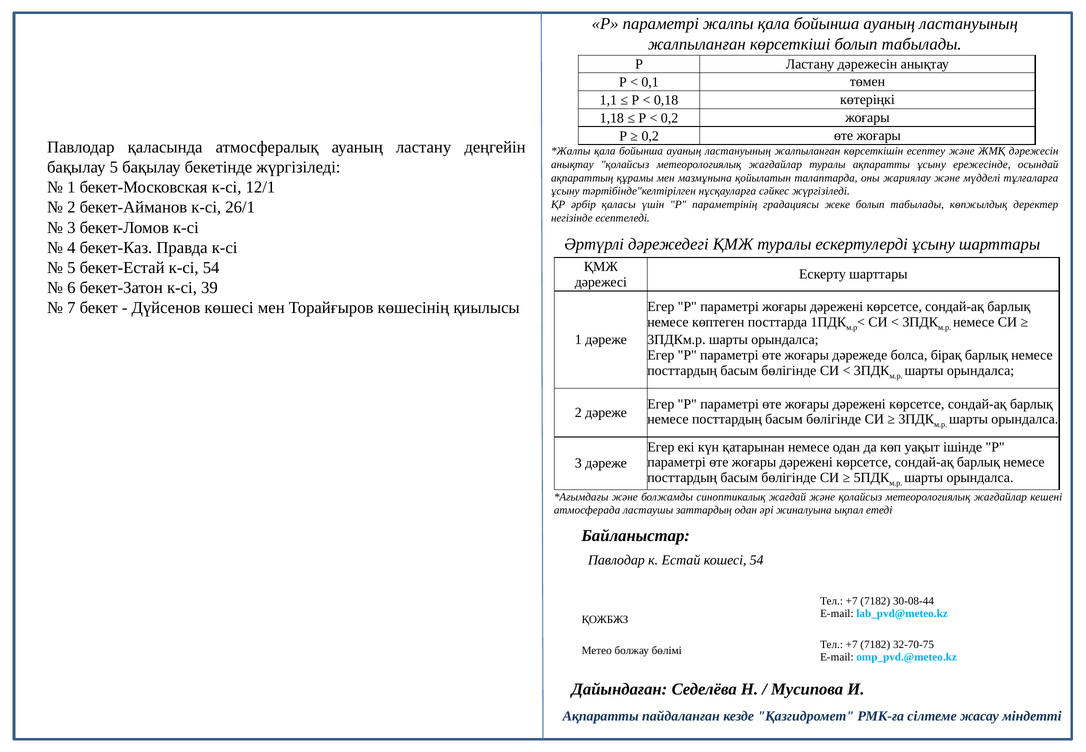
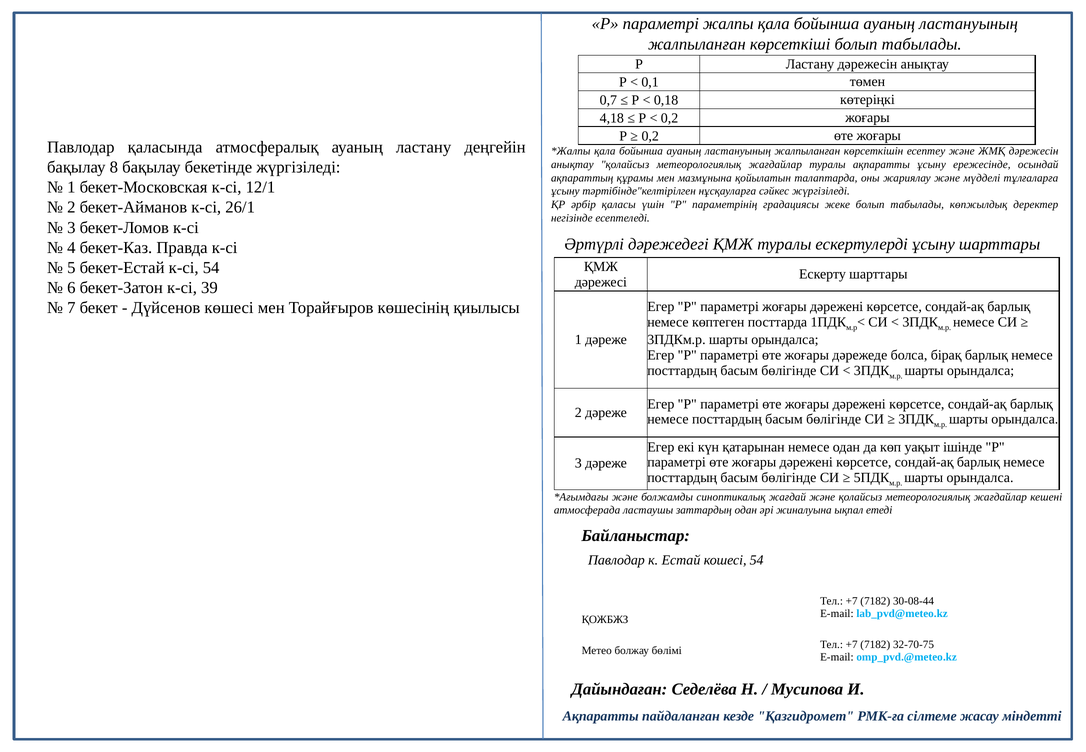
1,1: 1,1 -> 0,7 (608, 100)
1,18: 1,18 -> 4,18 (612, 118)
бақылау 5: 5 -> 8 (114, 167)
